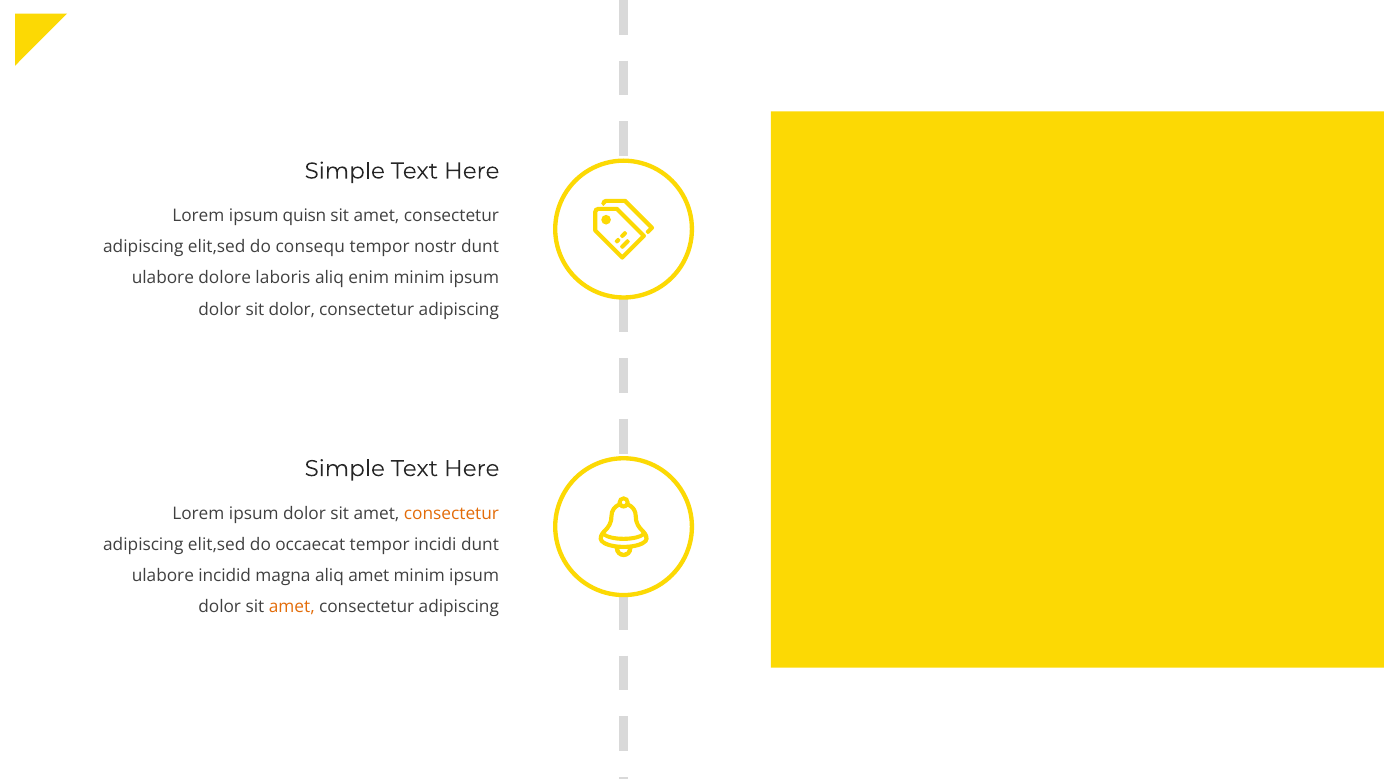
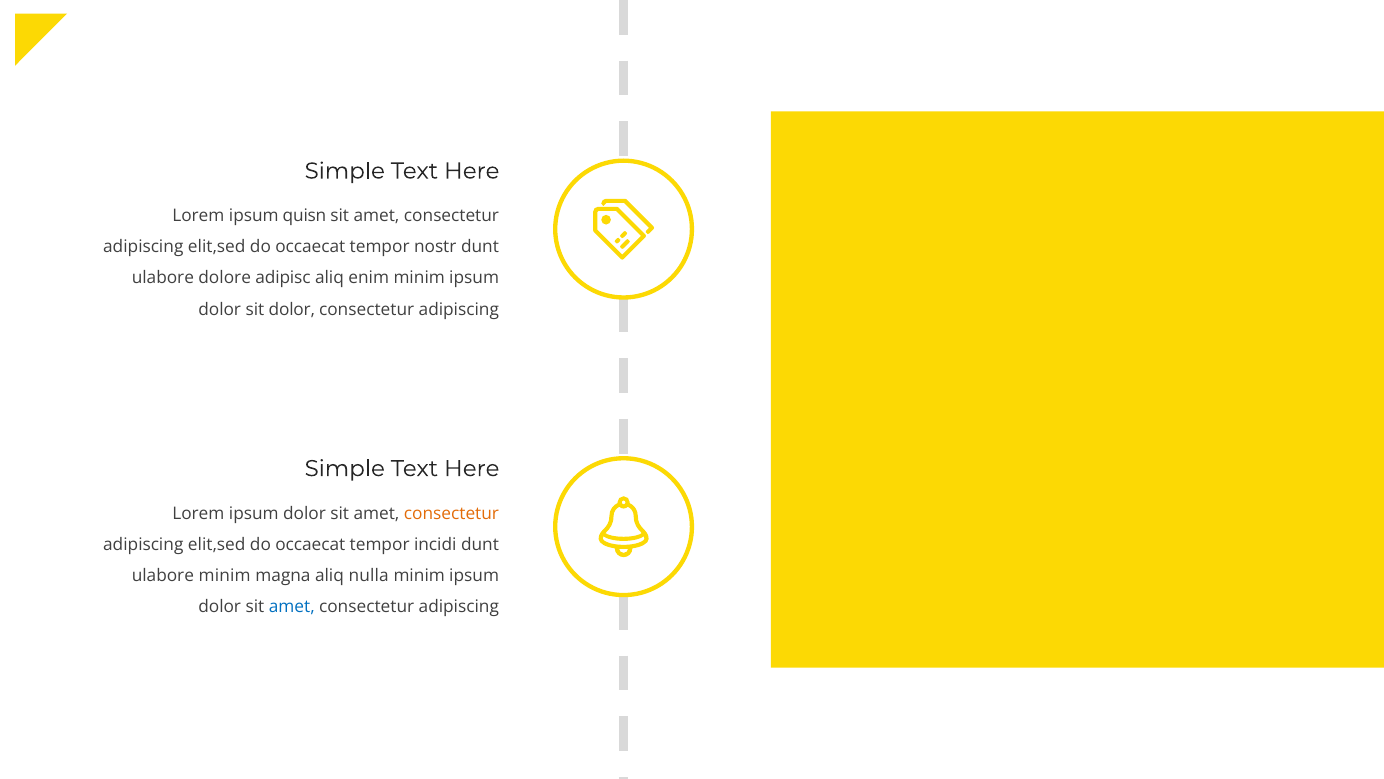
consequ: consequ -> occaecat (310, 247)
laboris: laboris -> adipisc (283, 278)
ulabore incidid: incidid -> minim (225, 575)
aliq amet: amet -> nulla (369, 575)
amet colour: orange -> blue (292, 607)
